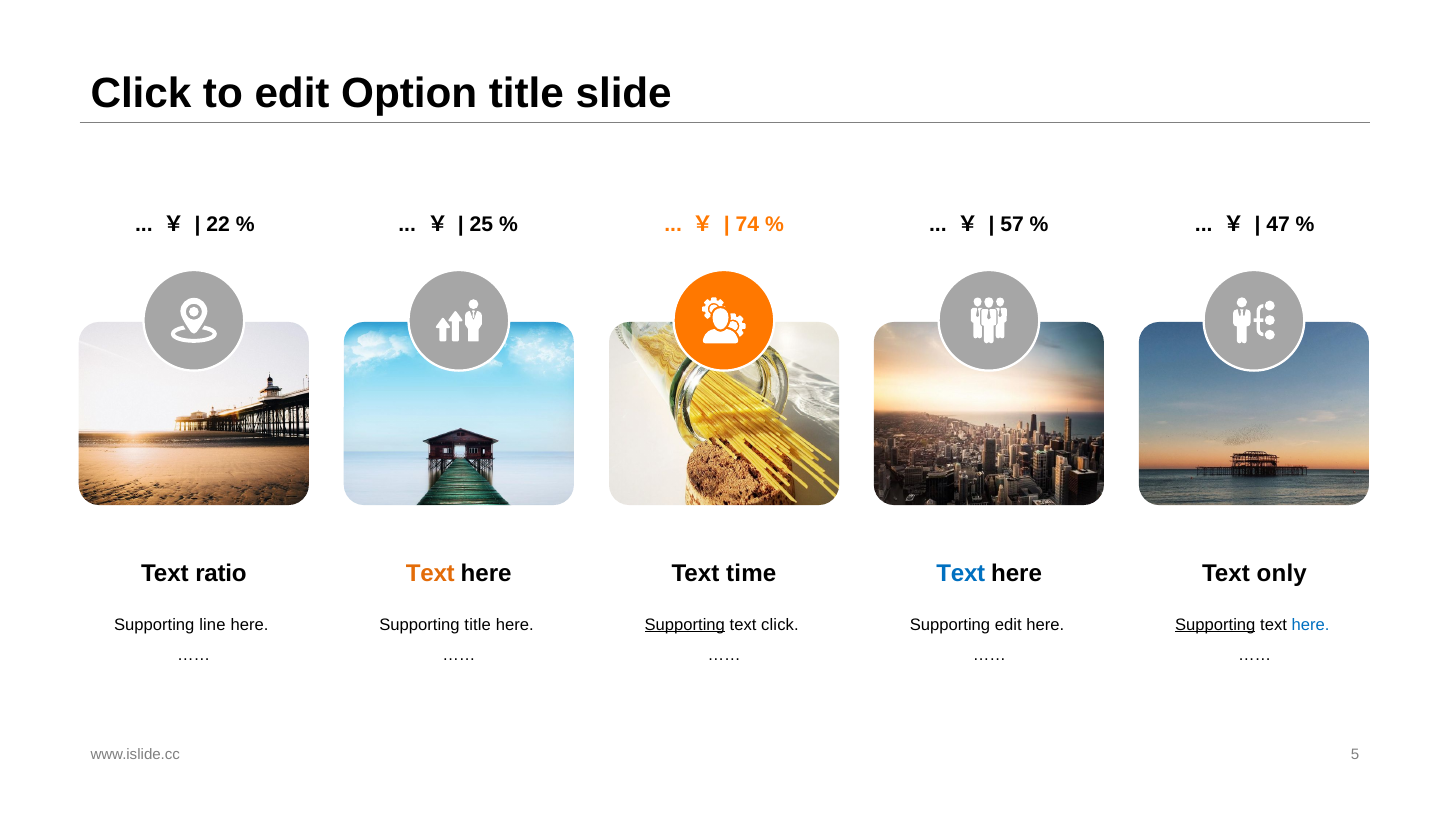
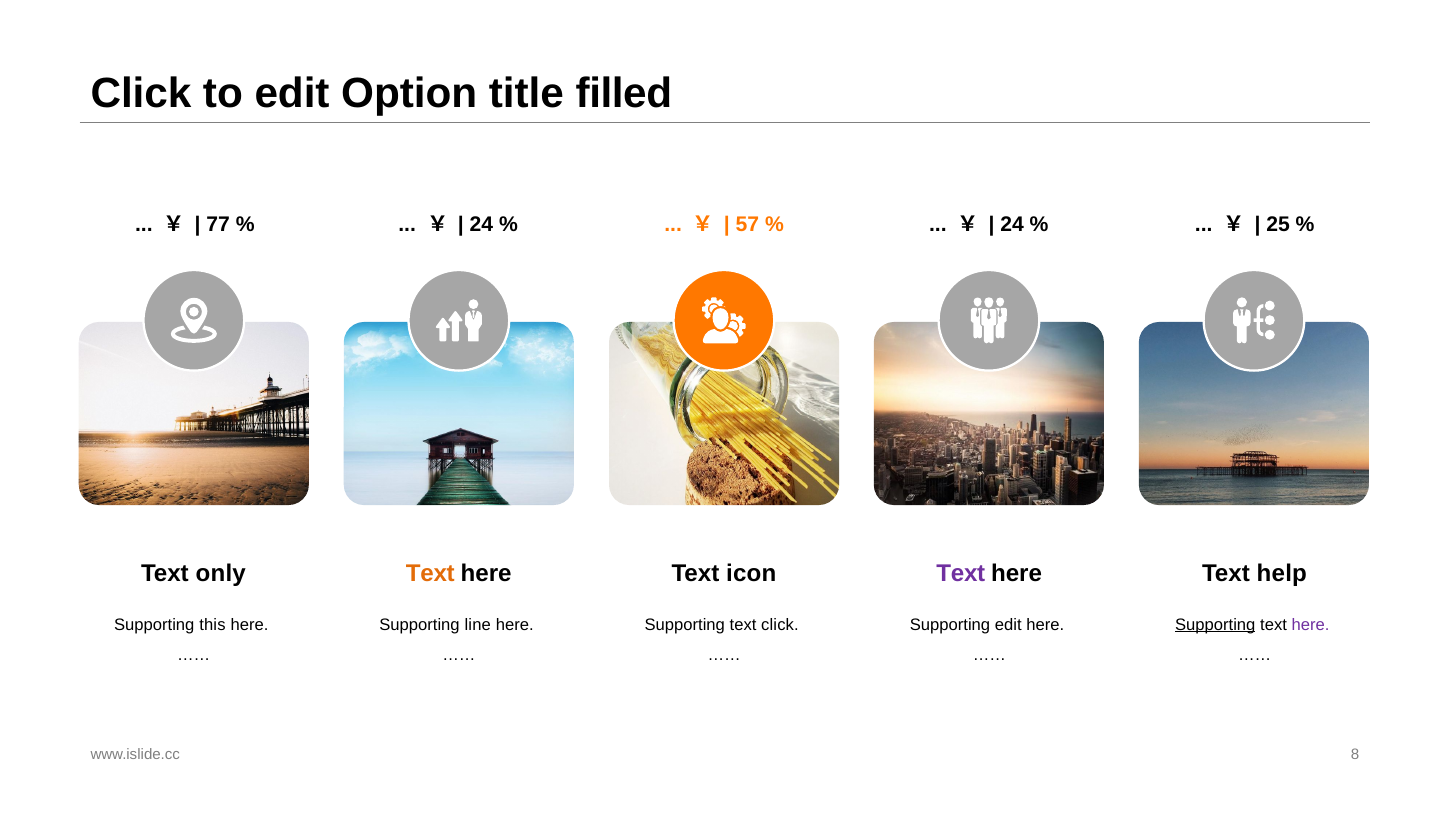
slide: slide -> filled (624, 94)
22: 22 -> 77 (218, 225)
25: 25 -> 24 (481, 225)
74: 74 -> 57 (747, 225)
57: 57 -> 24 (1012, 225)
47: 47 -> 25 (1278, 225)
ratio: ratio -> only (221, 574)
time: time -> icon (751, 574)
Text colour: blue -> purple (961, 574)
only: only -> help (1282, 574)
line: line -> this (212, 625)
Supporting title: title -> line (478, 625)
Supporting underline: present -> none (685, 625)
here colour: blue -> purple (1311, 625)
5: 5 -> 8 (1355, 755)
